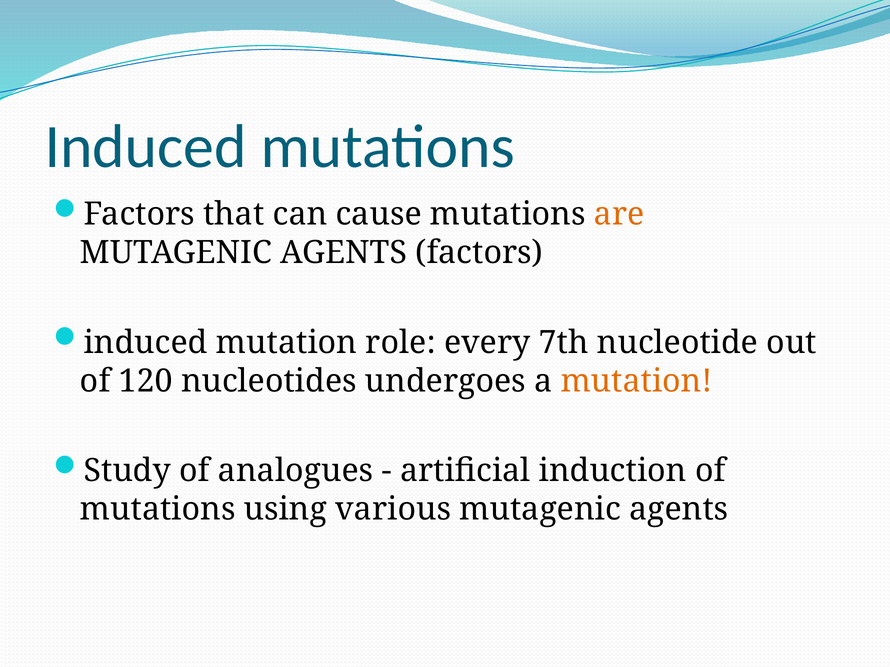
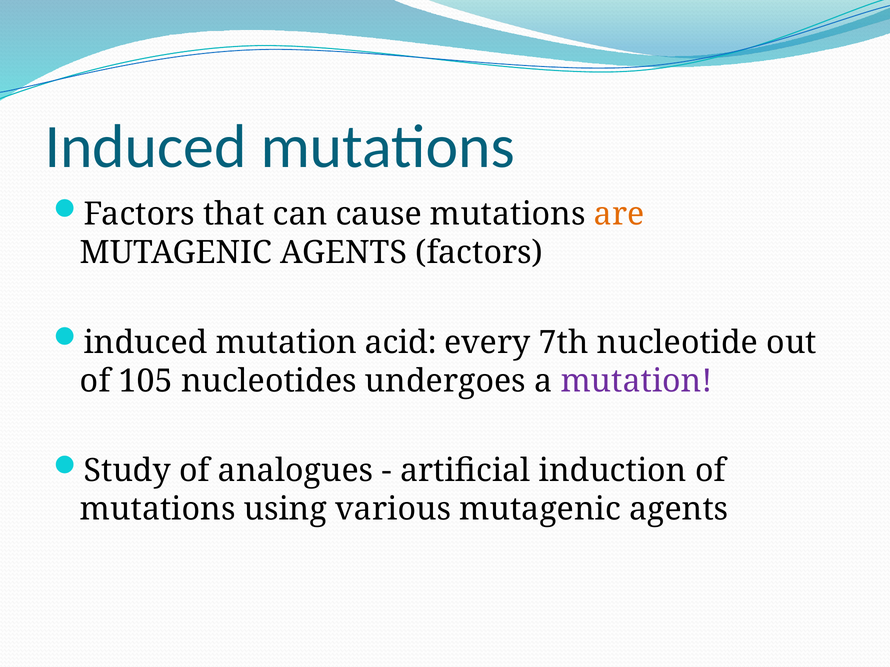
role: role -> acid (401, 343)
120: 120 -> 105 (146, 381)
mutation colour: orange -> purple (636, 381)
